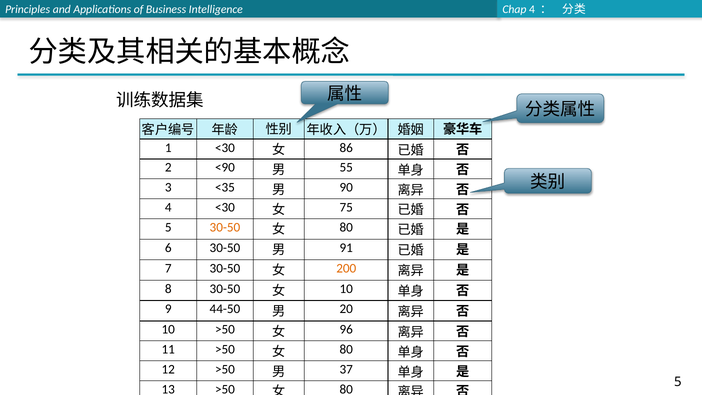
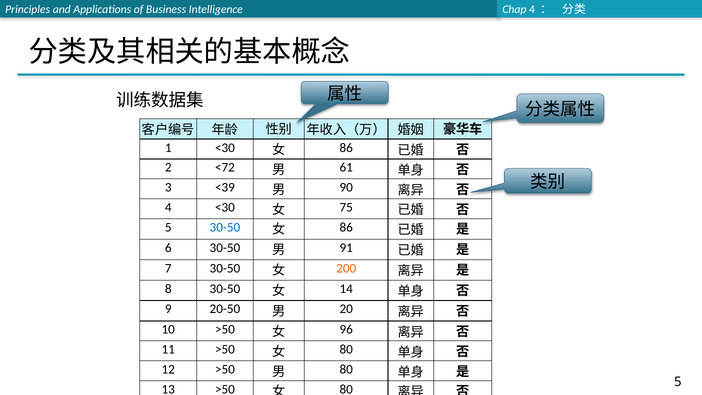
<90: <90 -> <72 (225, 168)
55: 55 -> 61 (346, 168)
<35: <35 -> <39 (225, 187)
30-50 colour: orange -> blue (225, 227)
80: 80 -> 86 (346, 227)
10: 10 -> 14 (346, 289)
44-50: 44-50 -> 20-50 (225, 309)
37: 37 -> 80 (346, 369)
